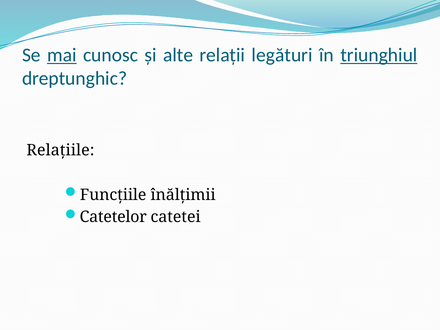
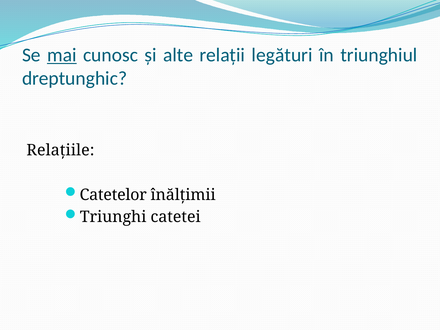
triunghiul underline: present -> none (379, 55)
Funcţiile: Funcţiile -> Catetelor (113, 195)
Catetelor: Catetelor -> Triunghi (113, 217)
